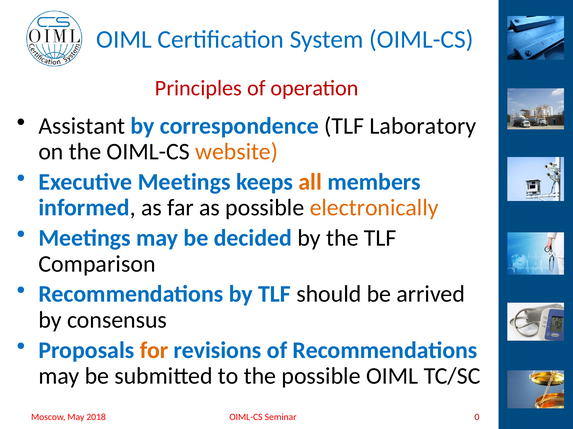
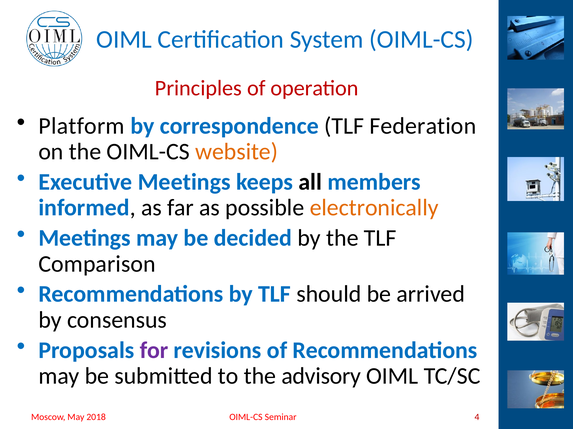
Assistant: Assistant -> Platform (82, 126)
Laboratory: Laboratory -> Federation (423, 126)
all colour: orange -> black (310, 182)
for colour: orange -> purple (154, 351)
the possible: possible -> advisory (321, 377)
0: 0 -> 4 (477, 418)
